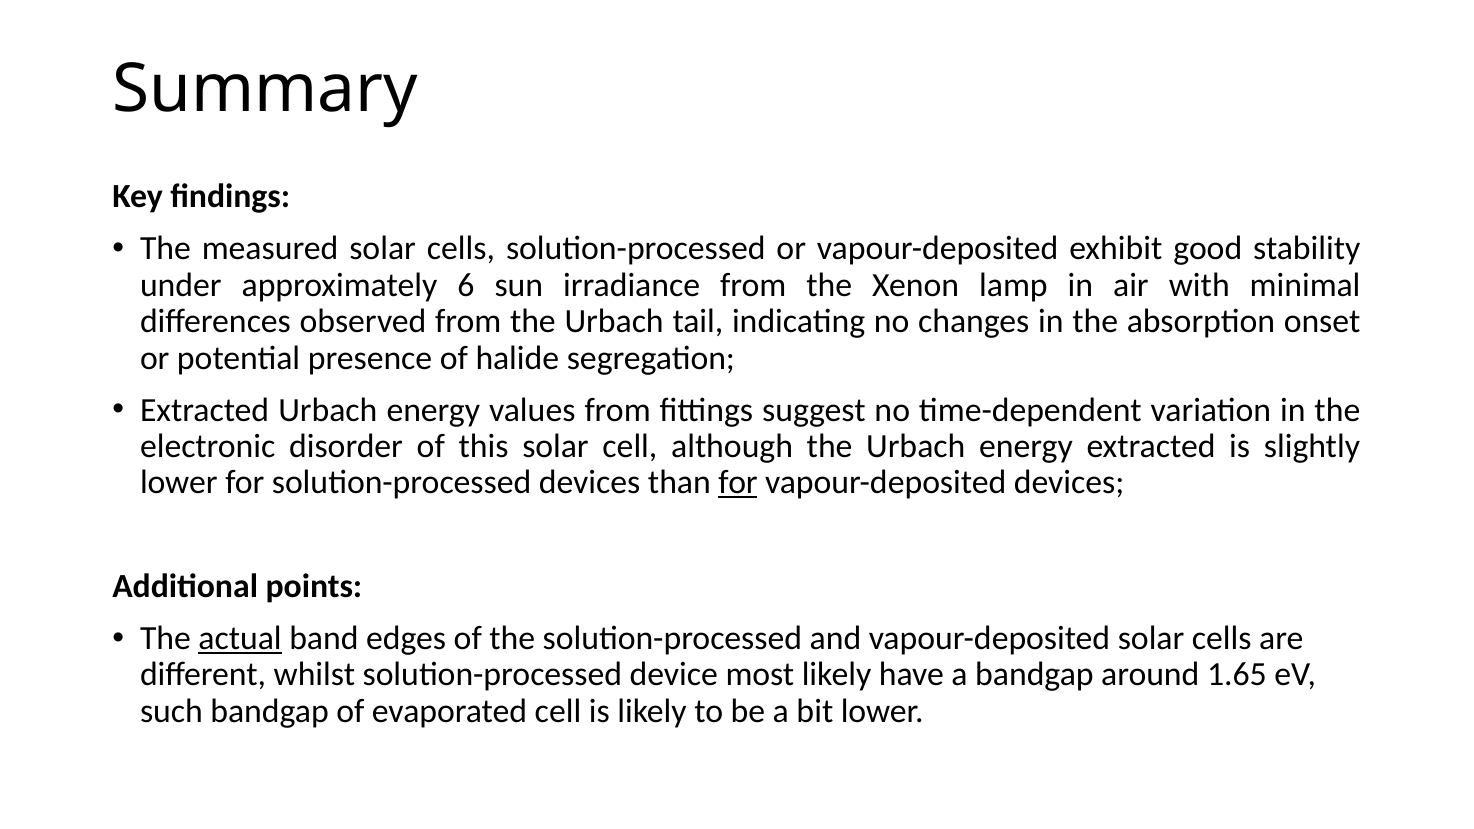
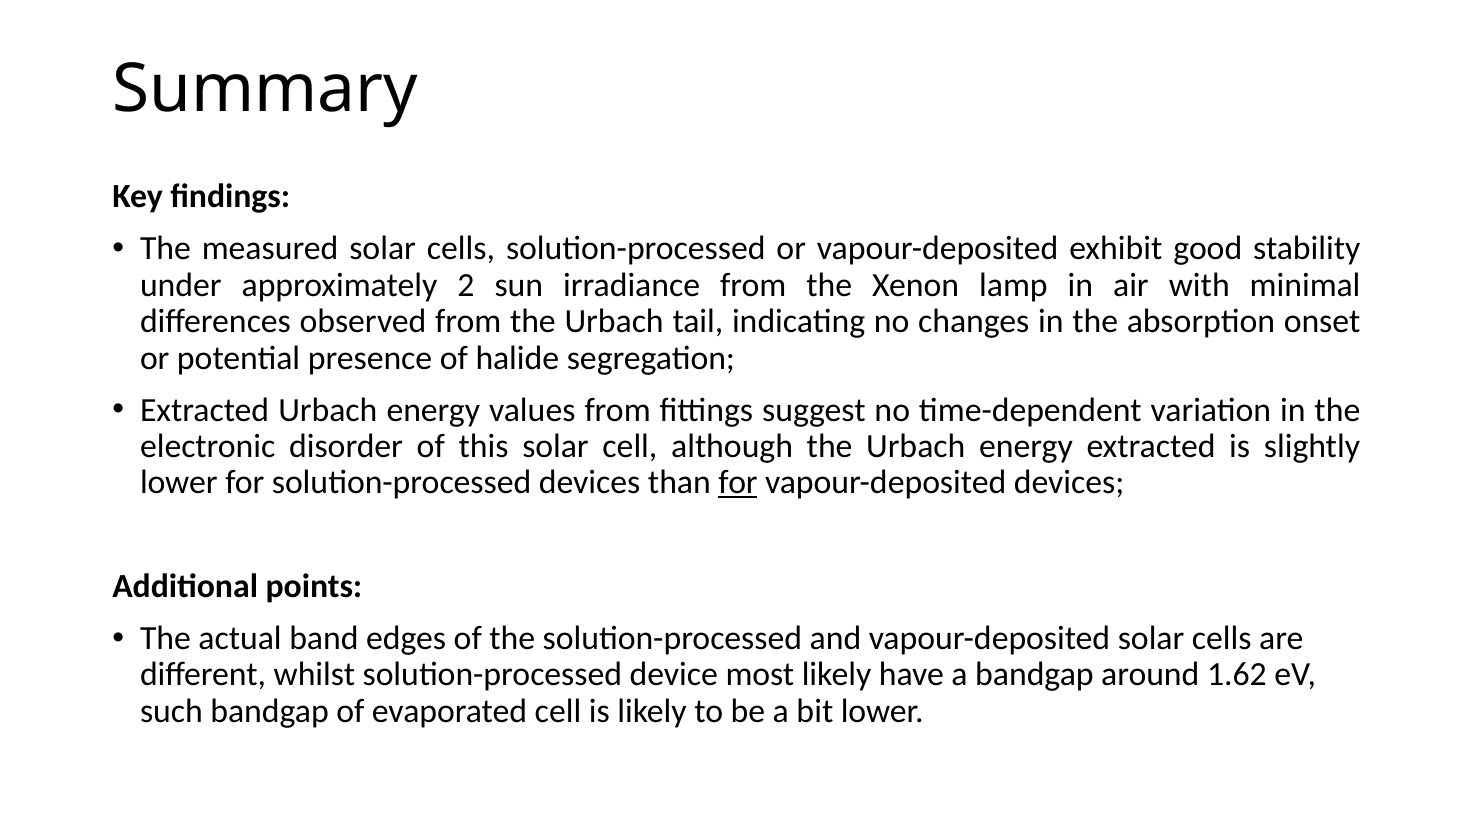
6: 6 -> 2 (466, 285)
actual underline: present -> none (240, 638)
1.65: 1.65 -> 1.62 (1237, 675)
